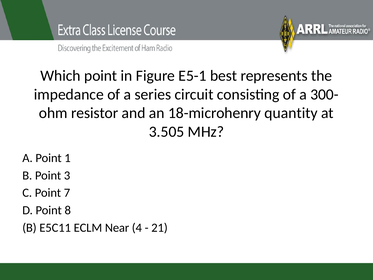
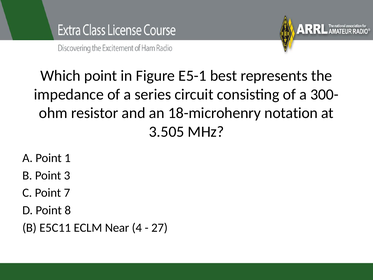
quantity: quantity -> notation (291, 113)
21: 21 -> 27 (159, 227)
